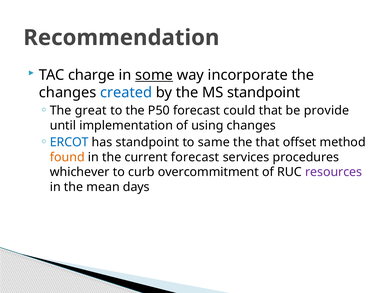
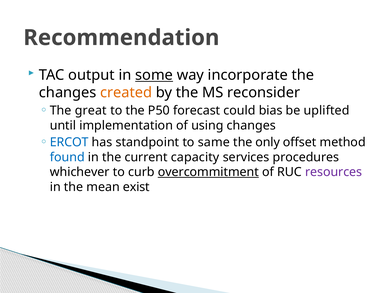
charge: charge -> output (91, 75)
created colour: blue -> orange (126, 92)
MS standpoint: standpoint -> reconsider (264, 92)
could that: that -> bias (271, 110)
provide: provide -> uplifted (327, 110)
the that: that -> only (268, 142)
found colour: orange -> blue (67, 157)
current forecast: forecast -> capacity (195, 157)
overcommitment underline: none -> present (208, 172)
days: days -> exist (136, 187)
